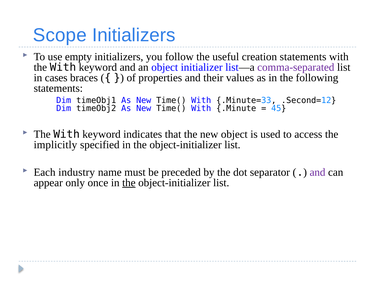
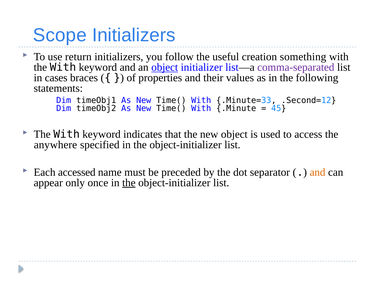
empty: empty -> return (78, 57)
creation statements: statements -> something (303, 57)
object underline: none -> present (165, 67)
implicitly: implicitly -> anywhere (55, 144)
industry: industry -> accessed (77, 172)
and colour: purple -> orange (318, 172)
